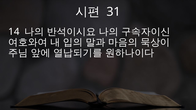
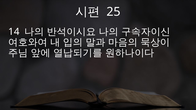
31: 31 -> 25 (114, 12)
